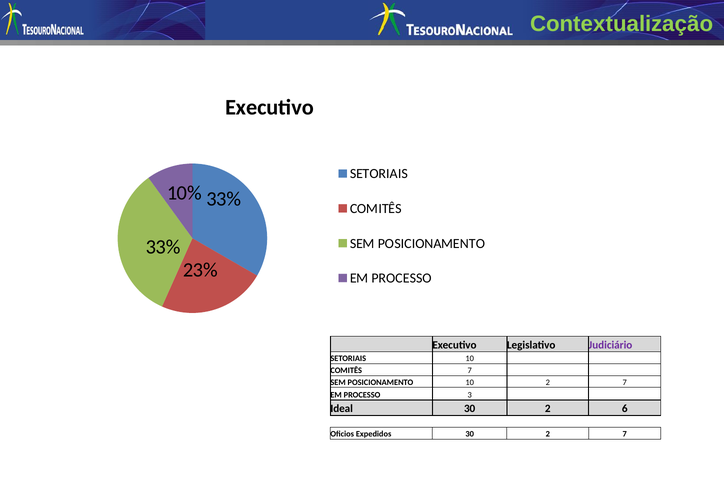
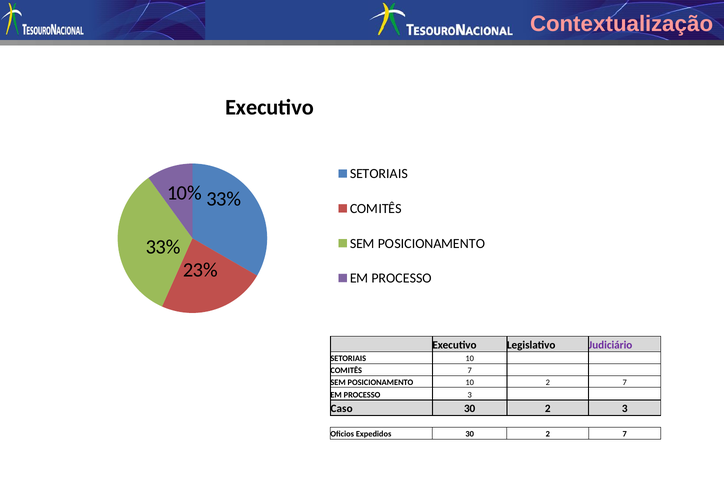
Contextualização colour: light green -> pink (622, 24)
Ideal: Ideal -> Caso (342, 409)
2 6: 6 -> 3 (625, 409)
